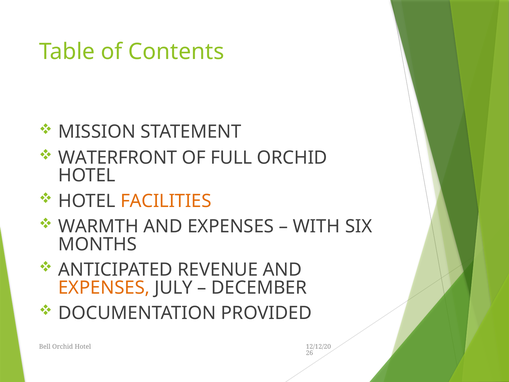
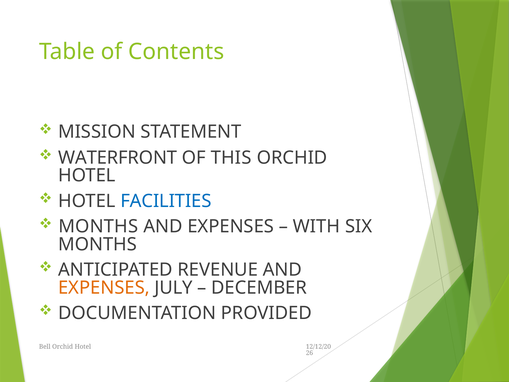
FULL: FULL -> THIS (231, 158)
FACILITIES colour: orange -> blue (166, 201)
WARMTH: WARMTH -> MONTHS (98, 226)
